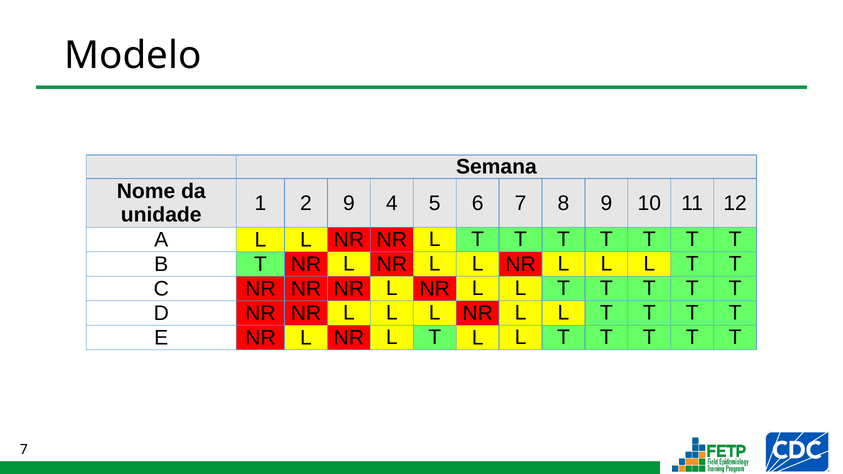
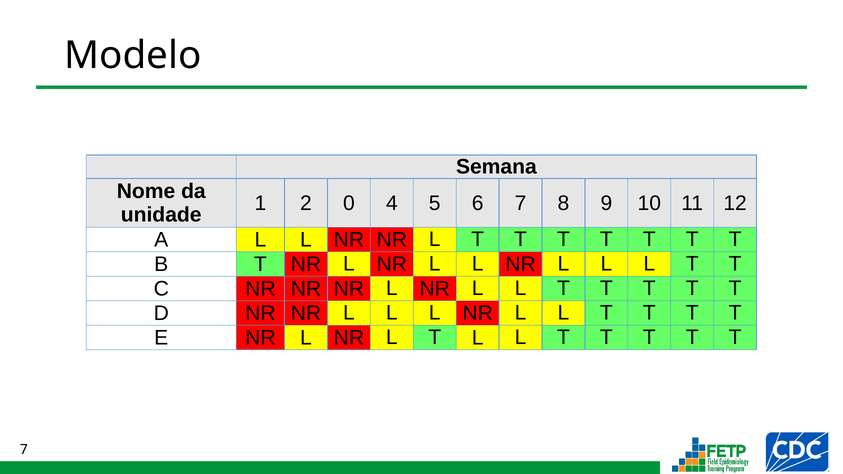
2 9: 9 -> 0 (349, 203)
